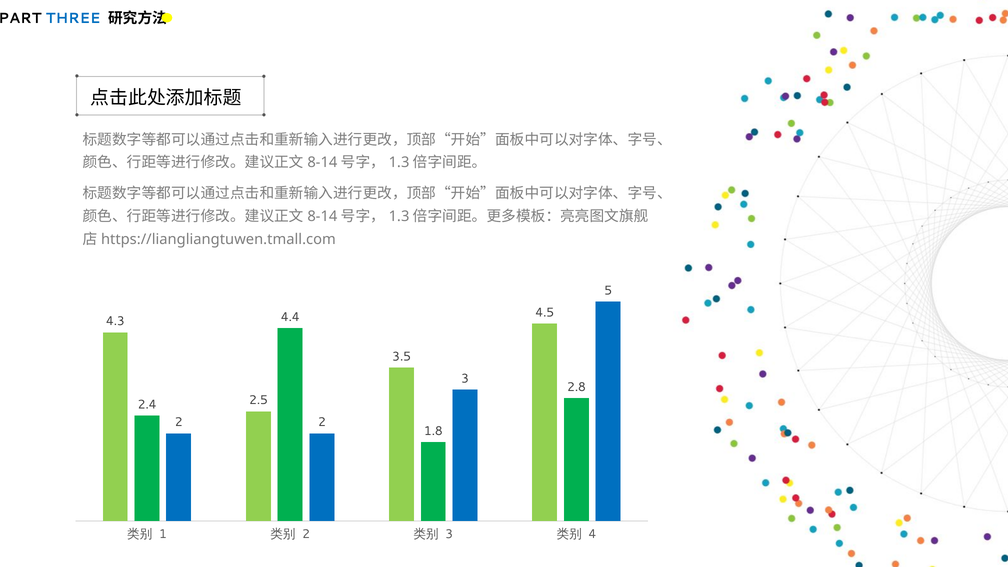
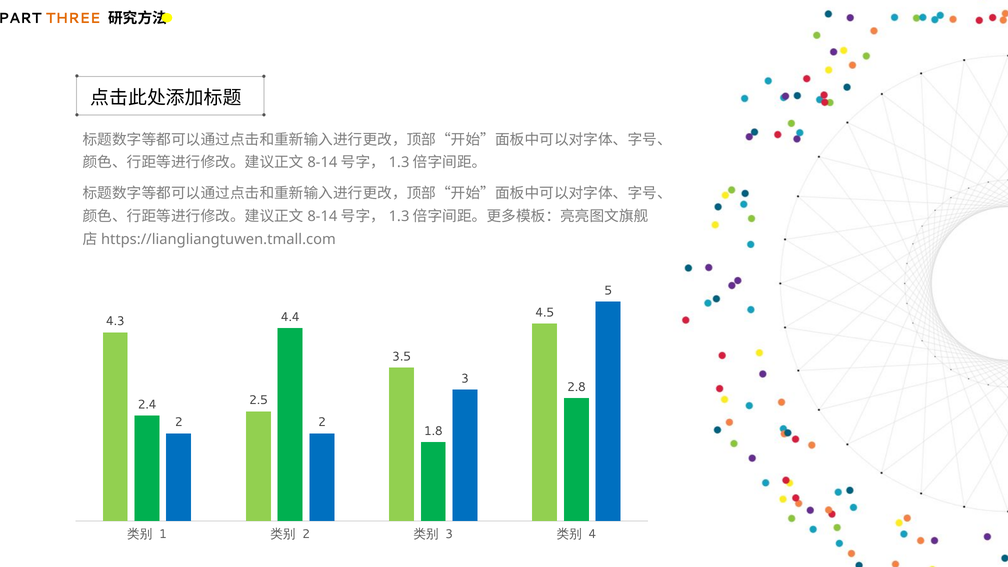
THREE colour: blue -> orange (73, 19)
